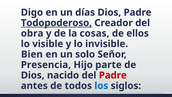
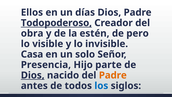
Digo: Digo -> Ellos (32, 12)
cosas: cosas -> estén (94, 33)
ellos: ellos -> pero (138, 33)
Bien: Bien -> Casa (32, 54)
Dios underline: none -> present (33, 75)
Padre colour: red -> orange (113, 75)
